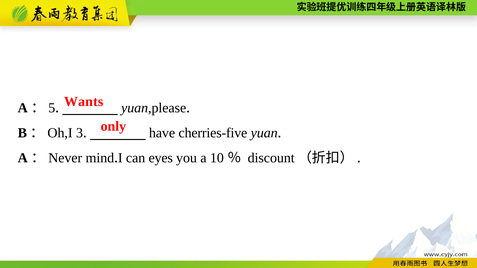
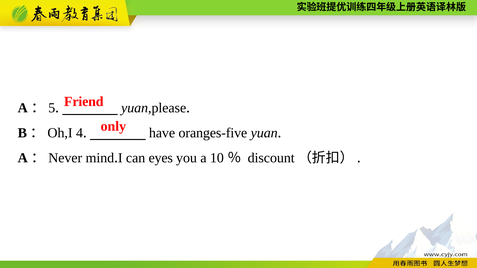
Wants: Wants -> Friend (84, 102)
3: 3 -> 4 (79, 133)
cherries-five: cherries-five -> oranges-five (213, 133)
